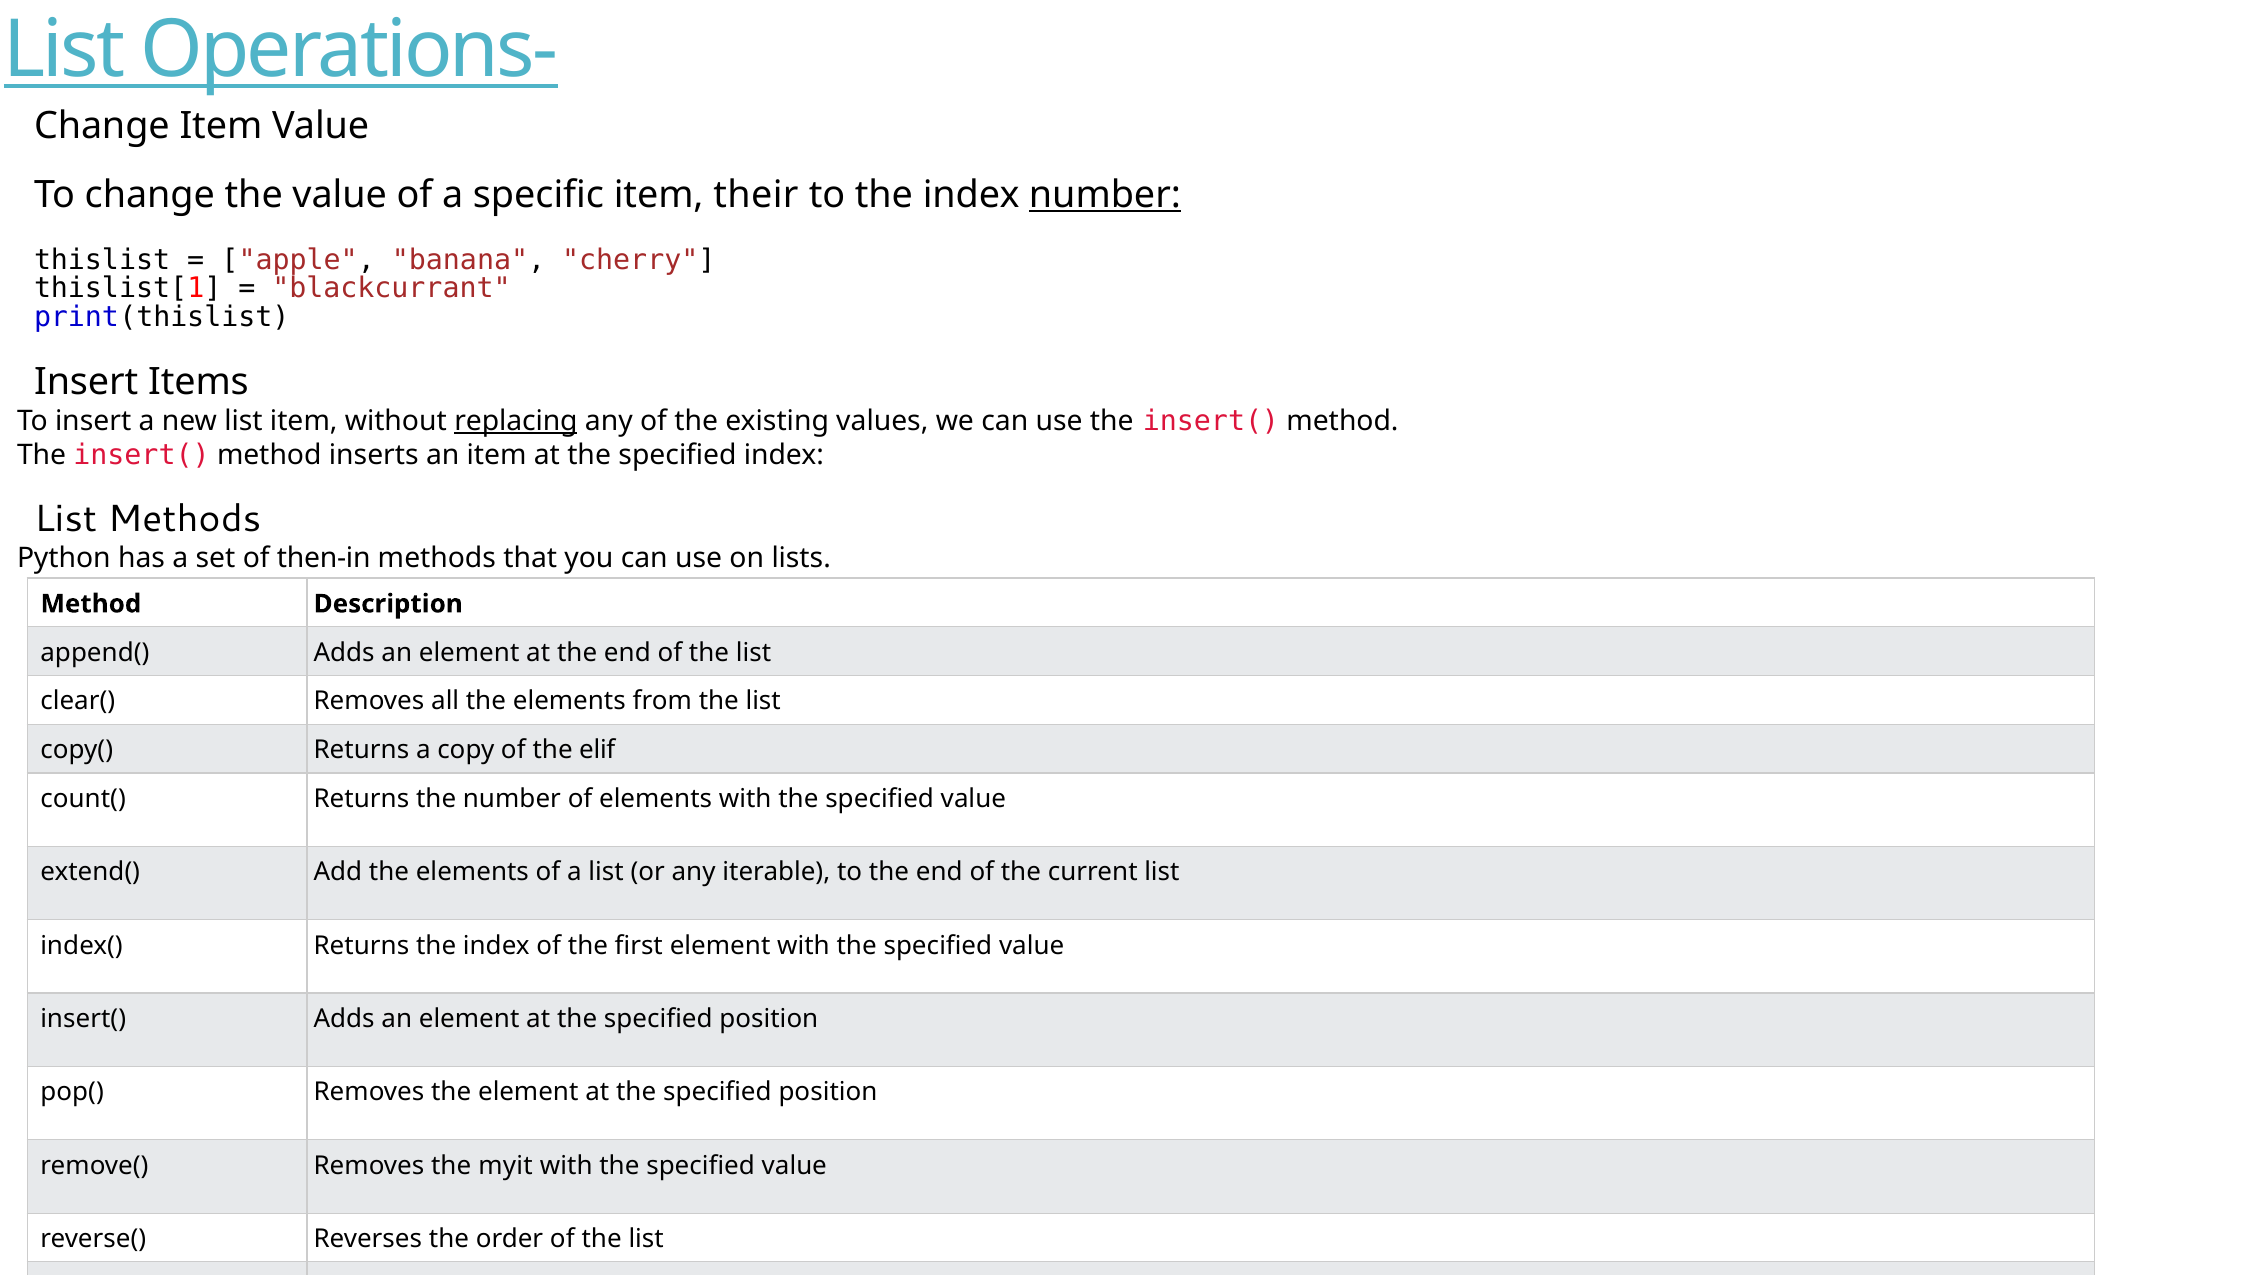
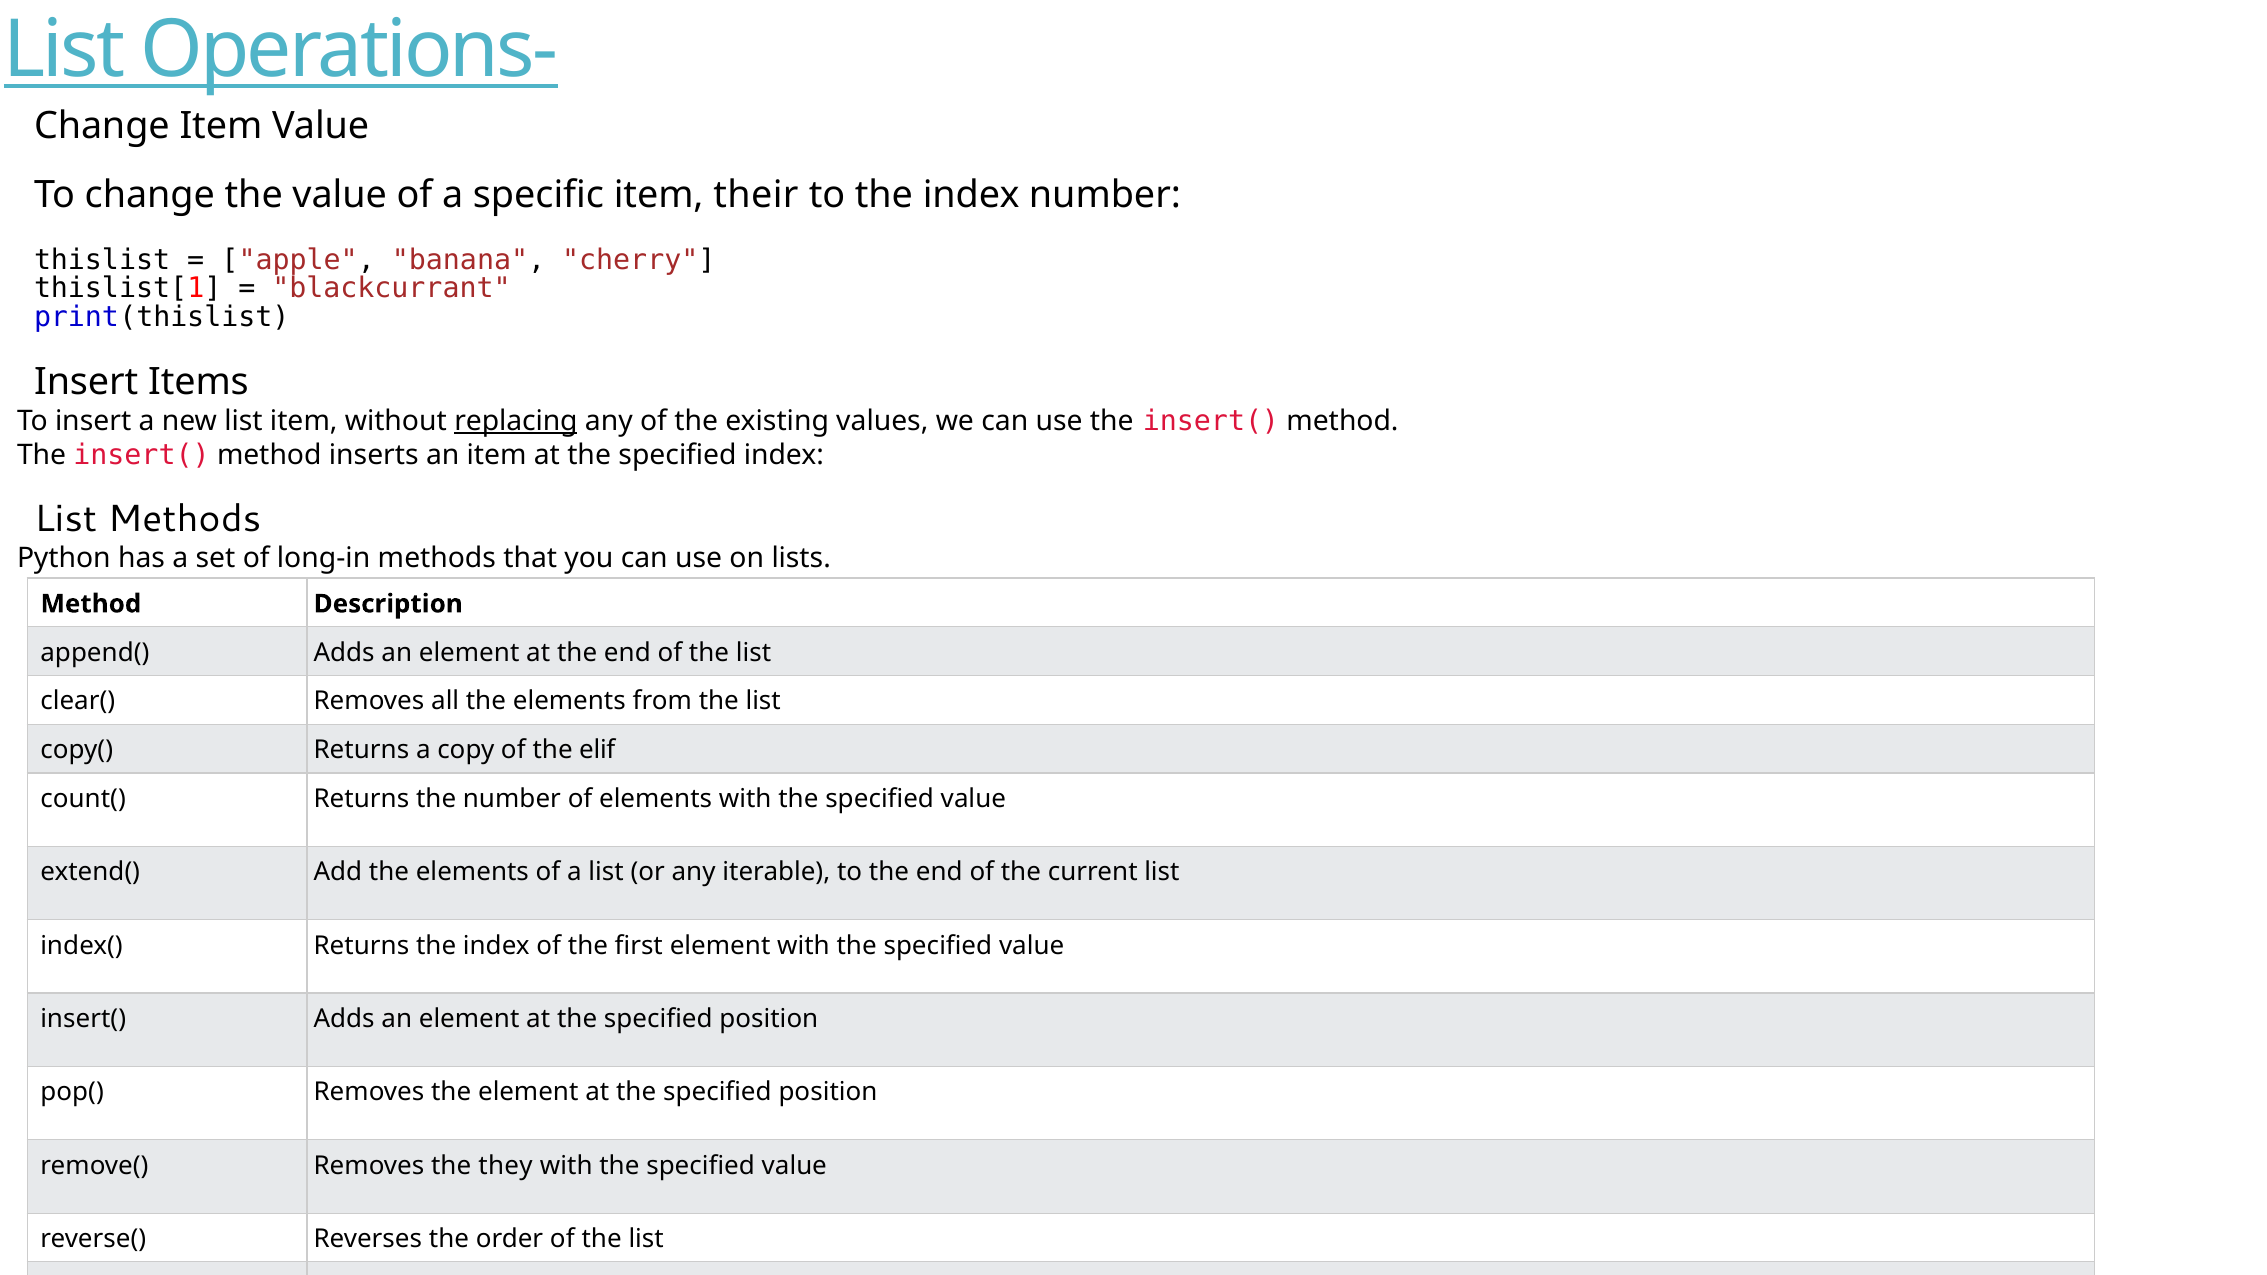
number underline: present -> none (1105, 195)
then-in: then-in -> long-in (324, 558)
myit: myit -> they (505, 1166)
